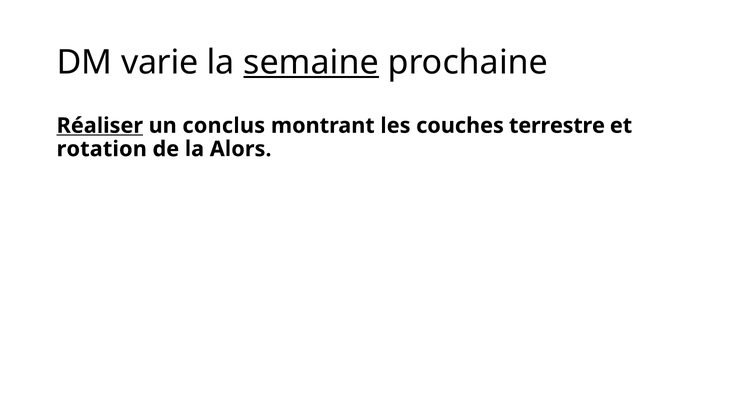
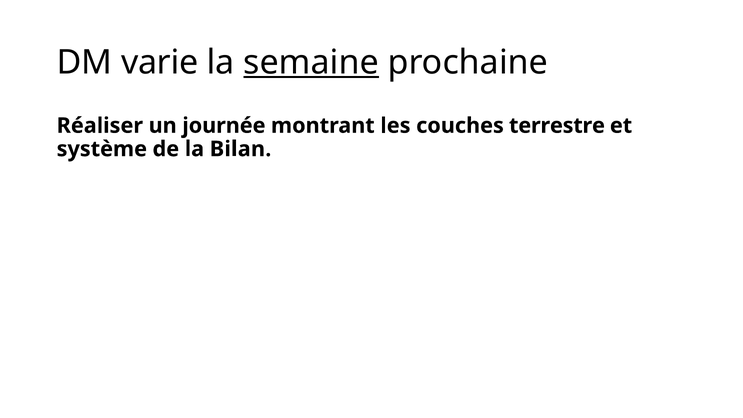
Réaliser underline: present -> none (100, 126)
conclus: conclus -> journée (224, 126)
rotation: rotation -> système (102, 149)
Alors: Alors -> Bilan (241, 149)
